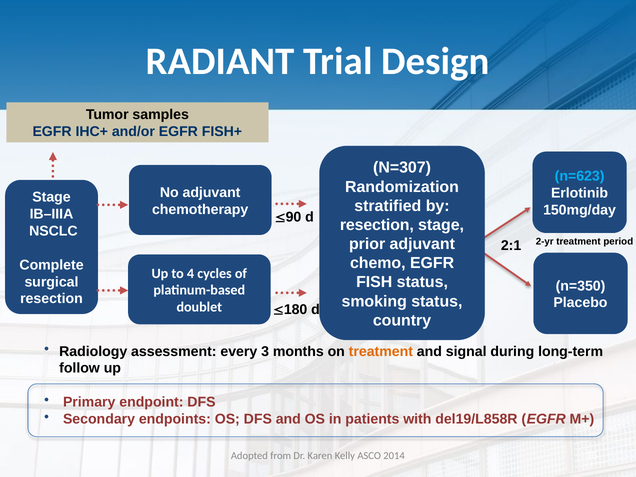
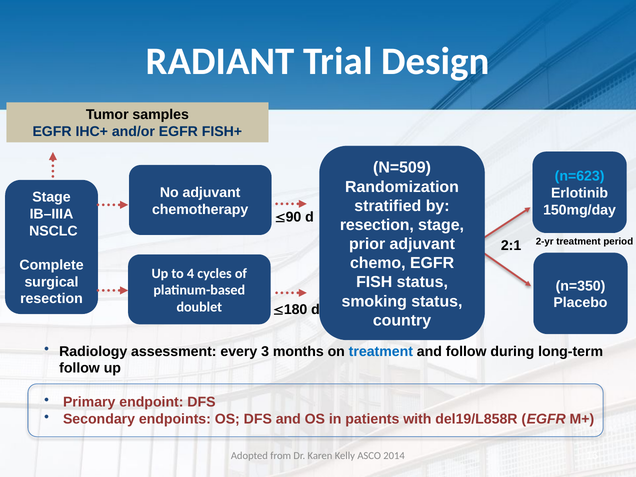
N=307: N=307 -> N=509 (402, 168)
treatment colour: orange -> blue (381, 351)
and signal: signal -> follow (466, 351)
